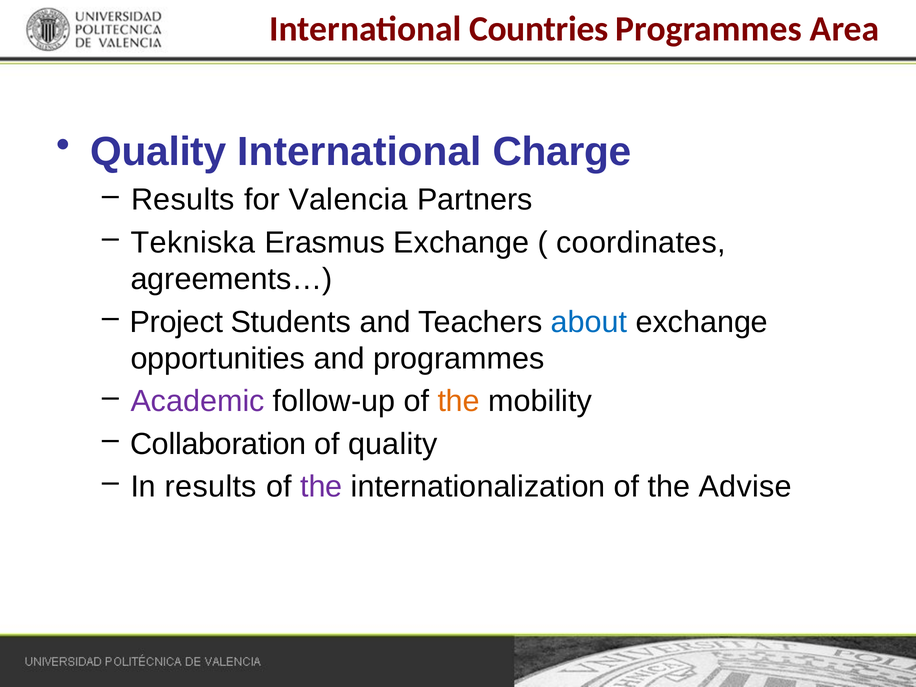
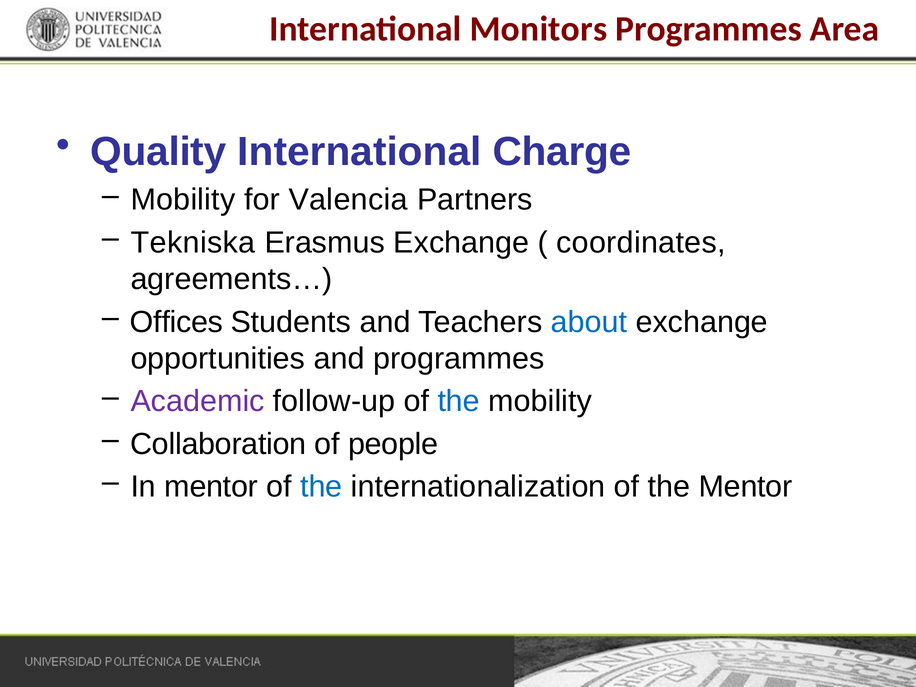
Countries: Countries -> Monitors (538, 29)
Results: Results -> Mobility (183, 200)
Project: Project -> Offices (176, 322)
the colour: orange -> blue (459, 401)
of quality: quality -> people (393, 444)
In results: results -> mentor (211, 487)
the colour: purple -> blue (321, 487)
the Advise: Advise -> Mentor (746, 487)
